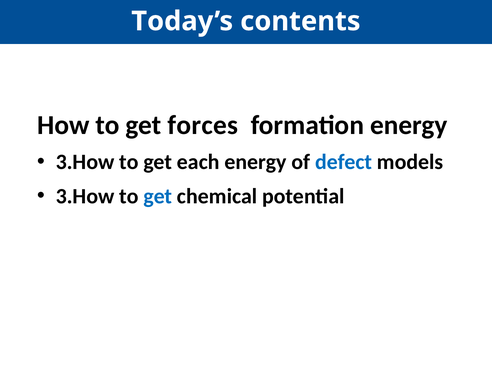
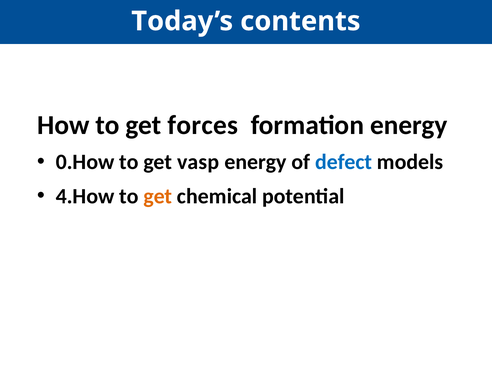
3.How: 3.How -> 0.How (85, 162)
each: each -> vasp (198, 162)
3.How: 3.How -> 4.How (85, 196)
get colour: blue -> orange (158, 196)
